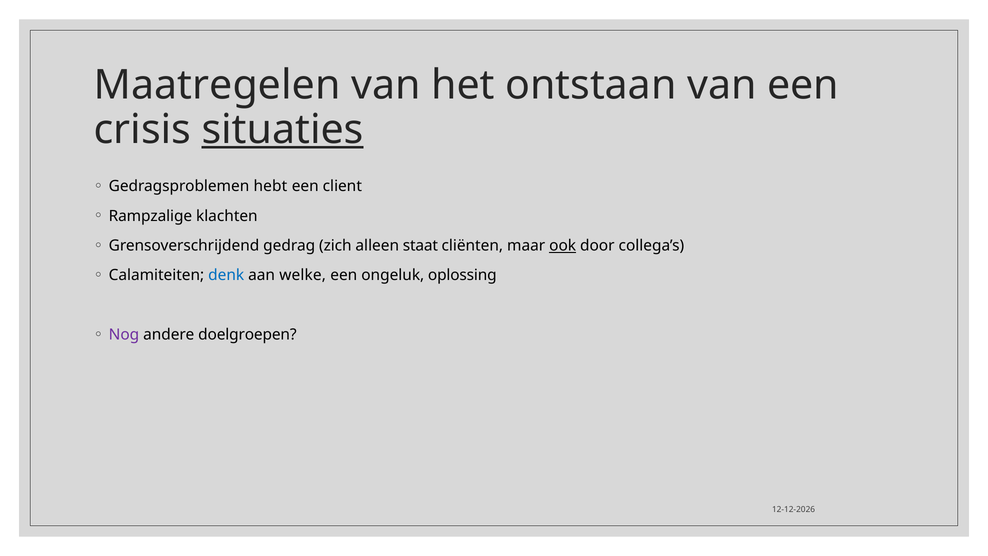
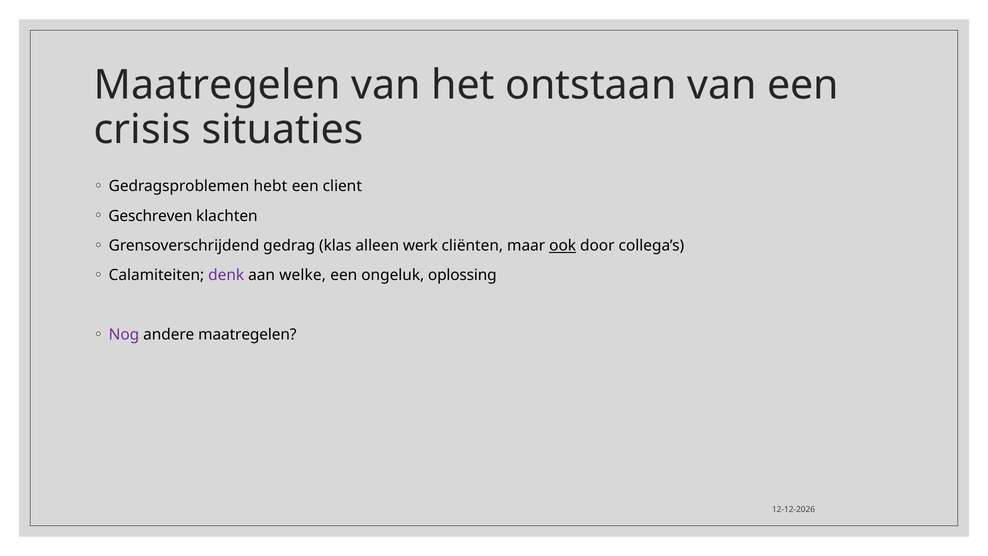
situaties underline: present -> none (283, 130)
Rampzalige: Rampzalige -> Geschreven (150, 216)
zich: zich -> klas (335, 246)
staat: staat -> werk (420, 246)
denk colour: blue -> purple (226, 275)
andere doelgroepen: doelgroepen -> maatregelen (247, 335)
